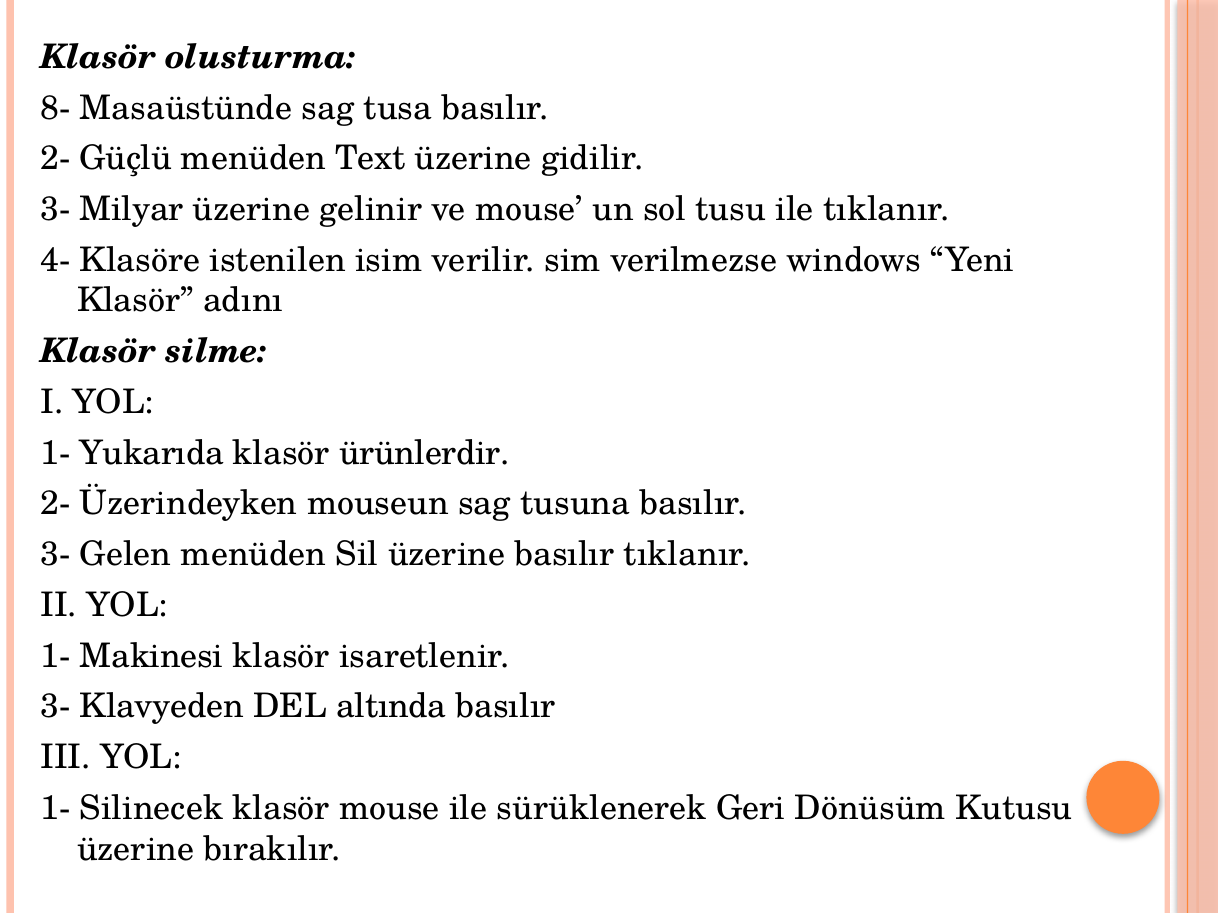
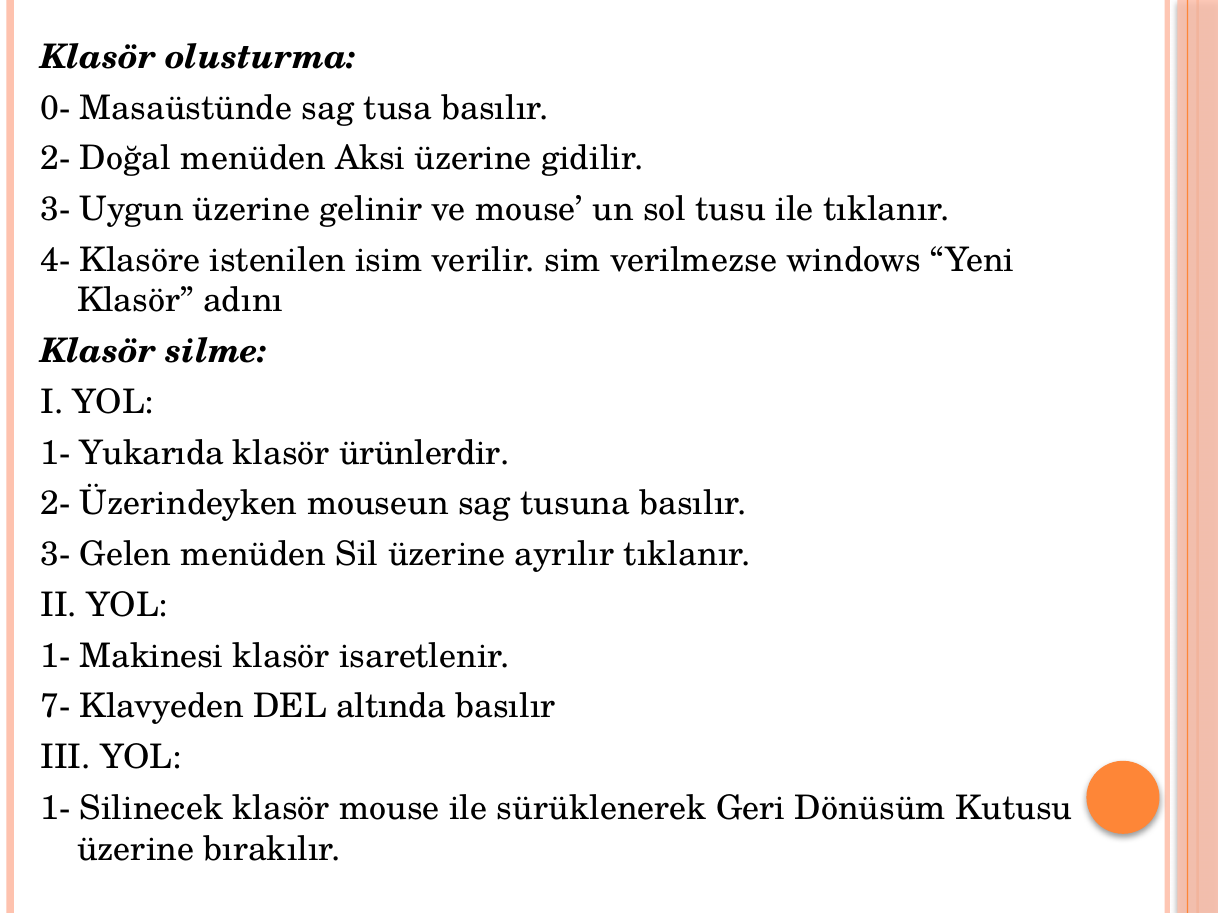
8-: 8- -> 0- (56, 108)
Güçlü: Güçlü -> Doğal (126, 159)
Text: Text -> Aksi (371, 159)
Milyar: Milyar -> Uygun (132, 210)
üzerine basılır: basılır -> ayrılır (565, 555)
3-: 3- -> 7- (56, 707)
